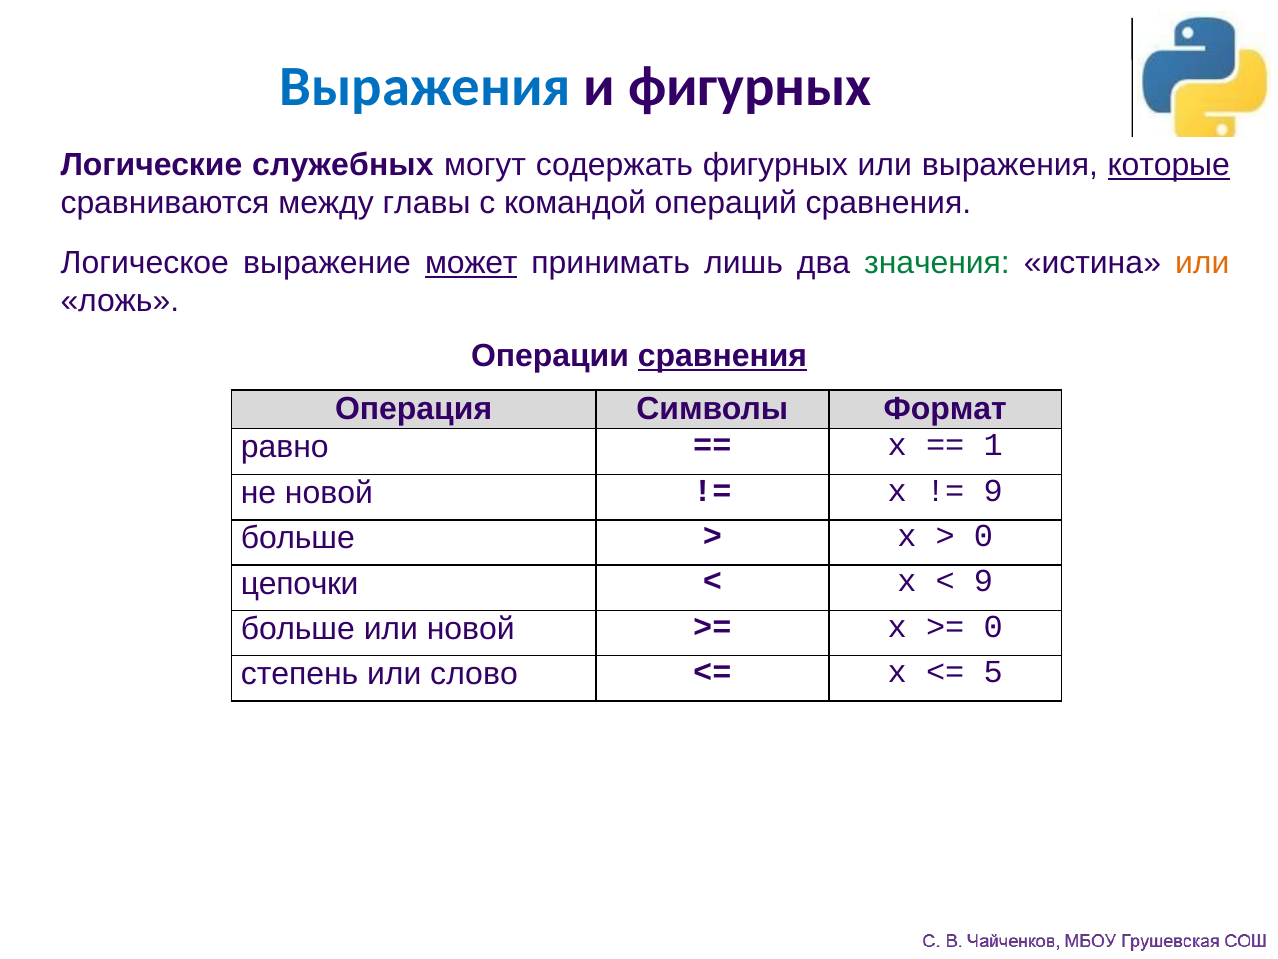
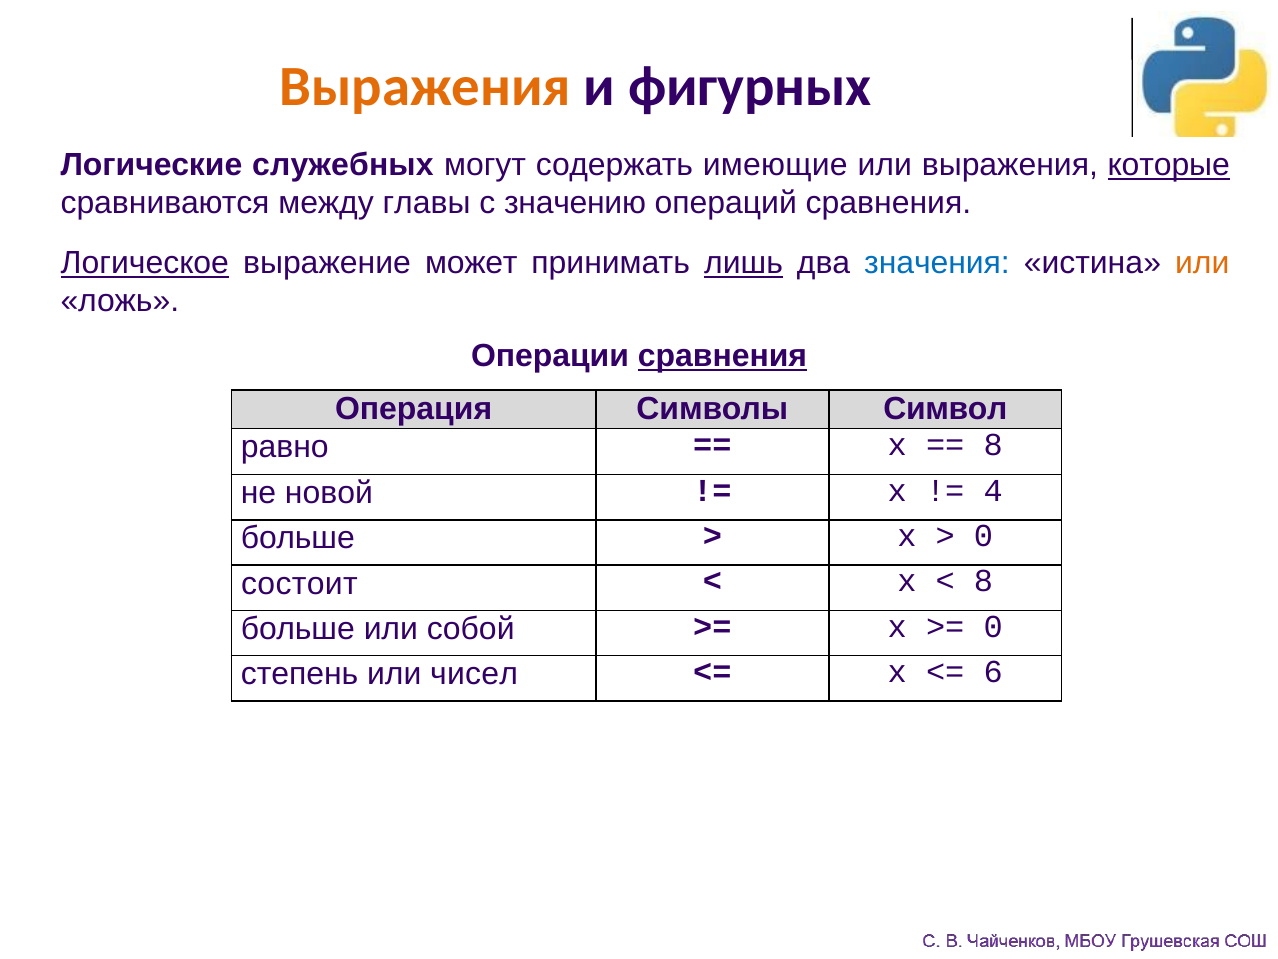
Выражения colour: blue -> orange (426, 87)
содержать фигурных: фигурных -> имеющие (775, 165)
командой: командой -> значению (575, 203)
Логическое underline: none -> present (145, 263)
может underline: present -> none (471, 263)
лишь underline: none -> present (744, 263)
значения colour: green -> blue (937, 263)
Формат: Формат -> Символ (945, 408)
1: 1 -> 8 (993, 444)
9: 9 -> 4 (993, 490)
цепочки: цепочки -> состоит (299, 583)
9: 9 -> 8 (984, 581)
или новой: новой -> собой (471, 629)
слово: слово -> чисел (474, 674)
5: 5 -> 6 (993, 671)
